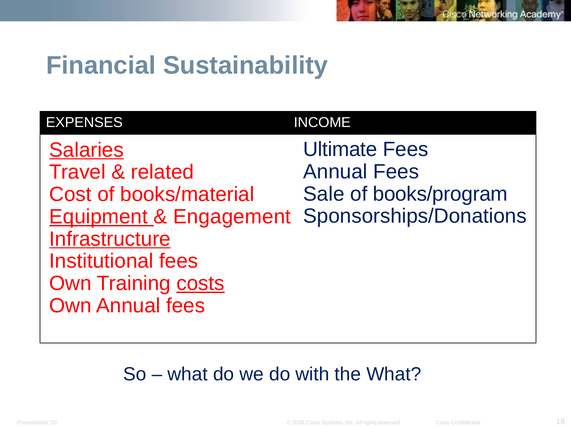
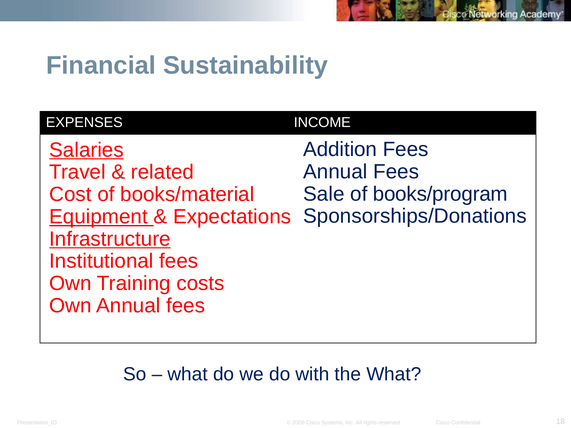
Ultimate: Ultimate -> Addition (340, 150)
Engagement: Engagement -> Expectations (232, 217)
costs underline: present -> none (201, 284)
